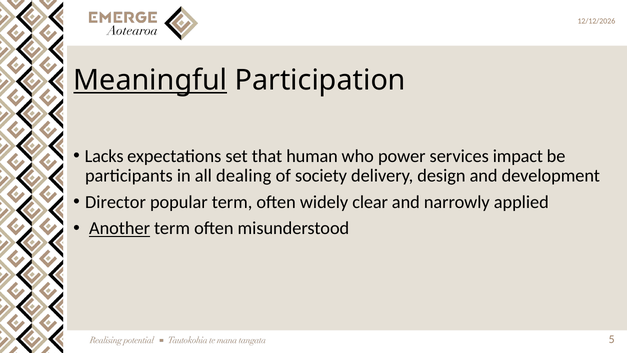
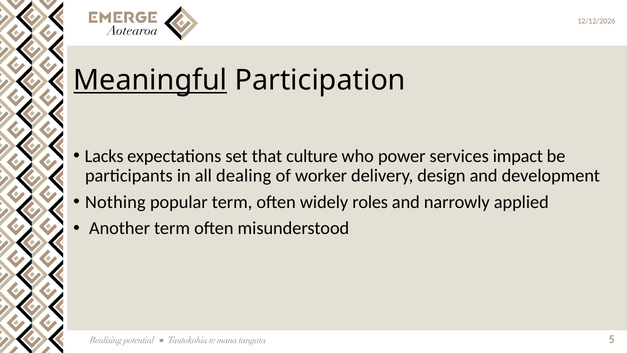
human: human -> culture (312, 156)
society: society -> worker (321, 176)
Director: Director -> Nothing (115, 202)
clear: clear -> roles (370, 202)
Another underline: present -> none (120, 228)
